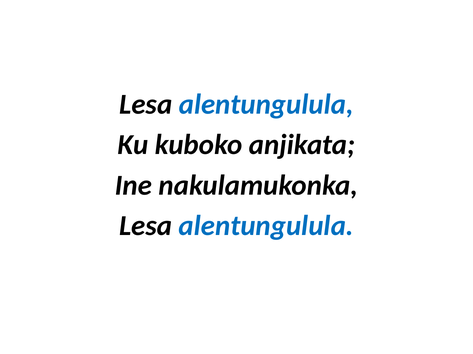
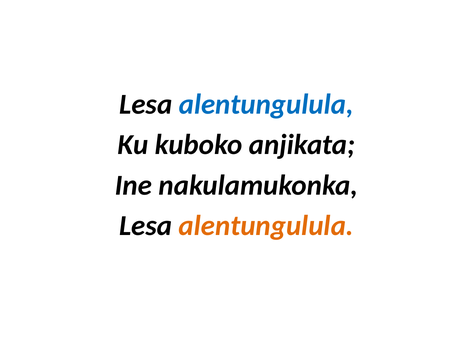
alentungulula colour: blue -> orange (266, 226)
